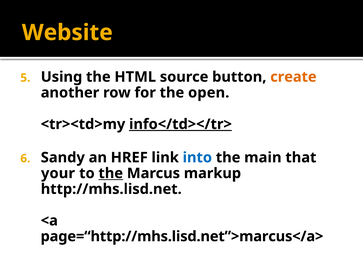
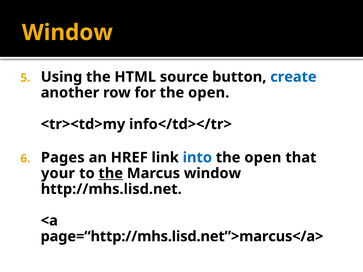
Website: Website -> Window (67, 33)
create colour: orange -> blue (293, 77)
info</td></tr> underline: present -> none (180, 124)
Sandy: Sandy -> Pages (63, 158)
main: main -> open (263, 158)
Marcus markup: markup -> window (212, 173)
